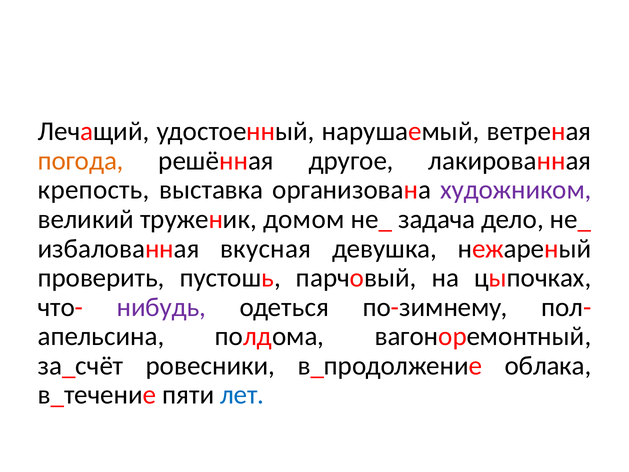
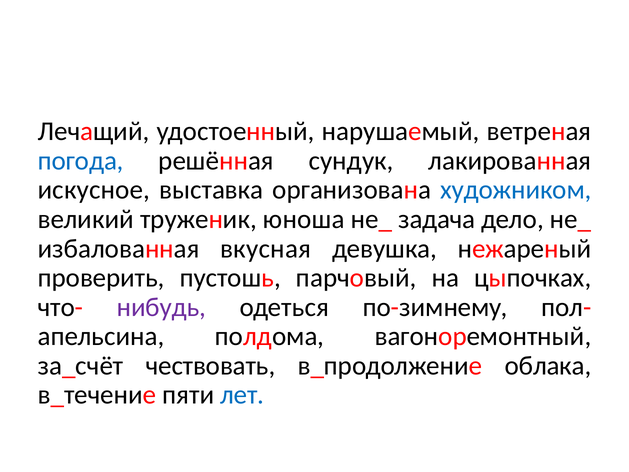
погода colour: orange -> blue (81, 161)
другое: другое -> сундук (351, 161)
крепость: крепость -> искусное (94, 190)
художником colour: purple -> blue (516, 190)
домом: домом -> юноша (304, 219)
ровесники: ровесники -> чествовать (211, 366)
